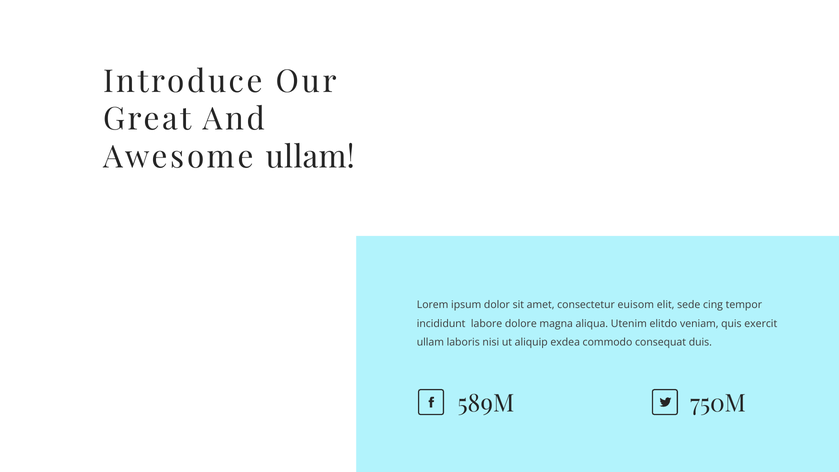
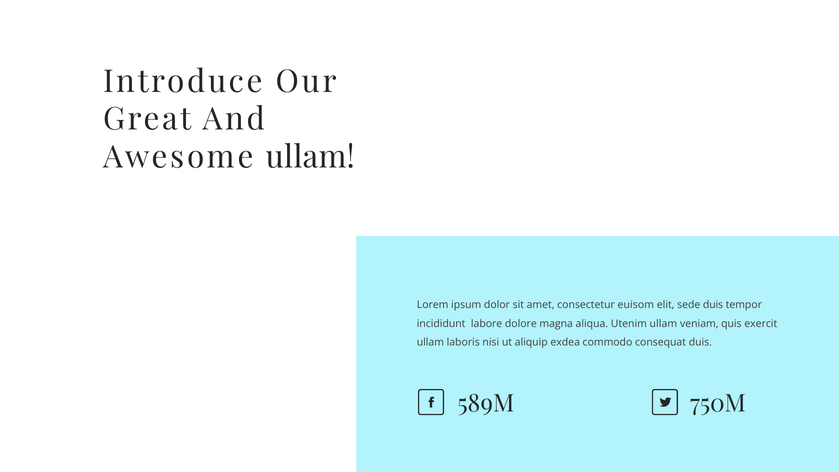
sede cing: cing -> duis (713, 305)
Utenim elitdo: elitdo -> ullam (663, 324)
